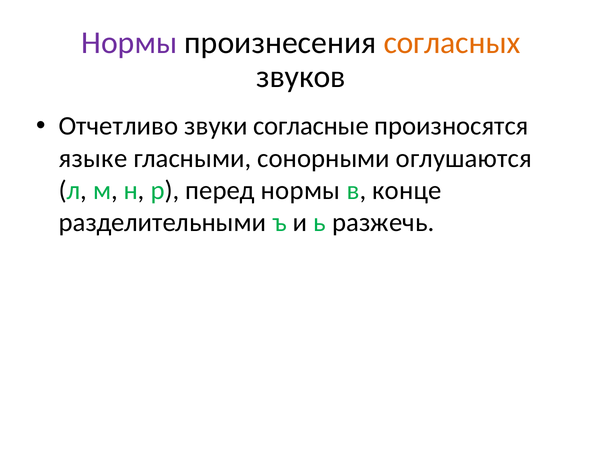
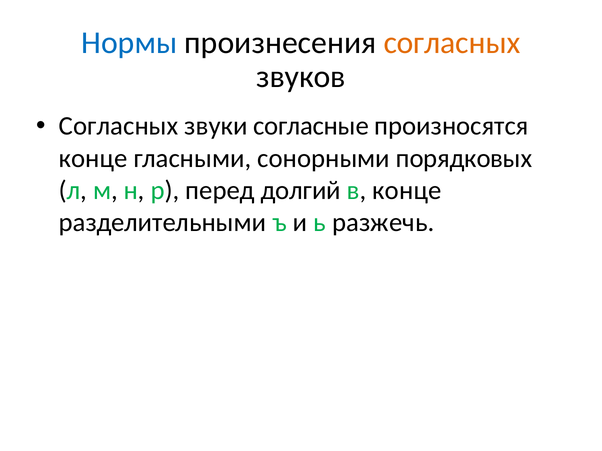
Нормы colour: purple -> blue (129, 43)
Отчетливо: Отчетливо -> Согласных (119, 126)
языке: языке -> конце (93, 158)
оглушаются: оглушаются -> порядковых (464, 158)
перед нормы: нормы -> долгий (301, 191)
